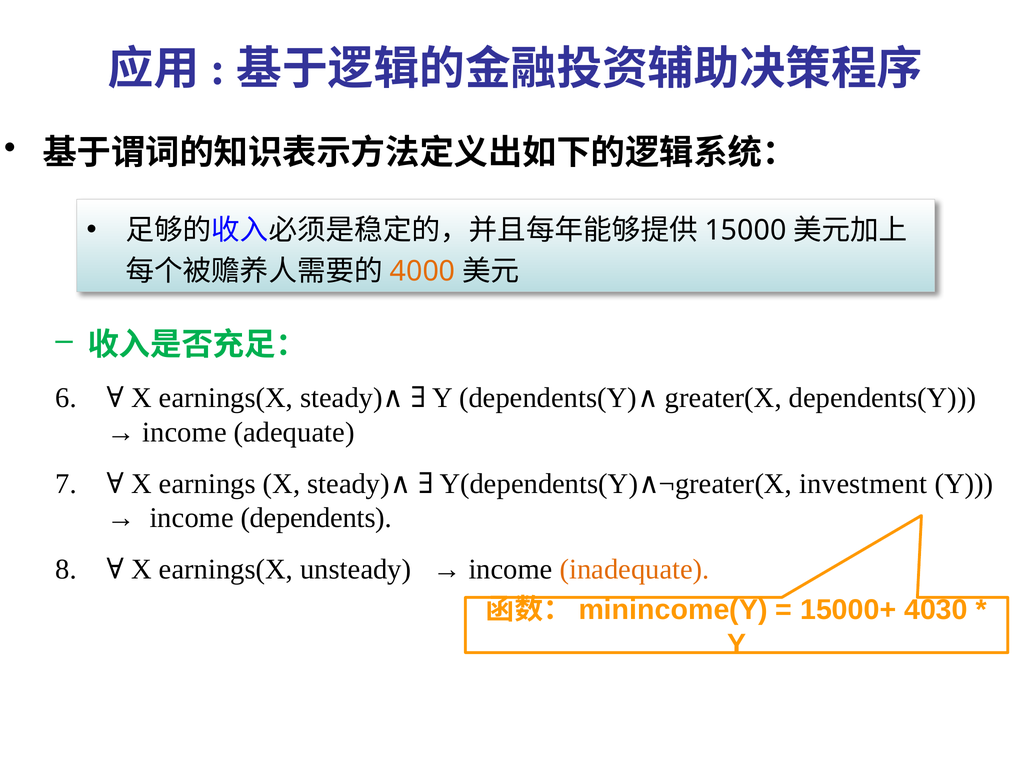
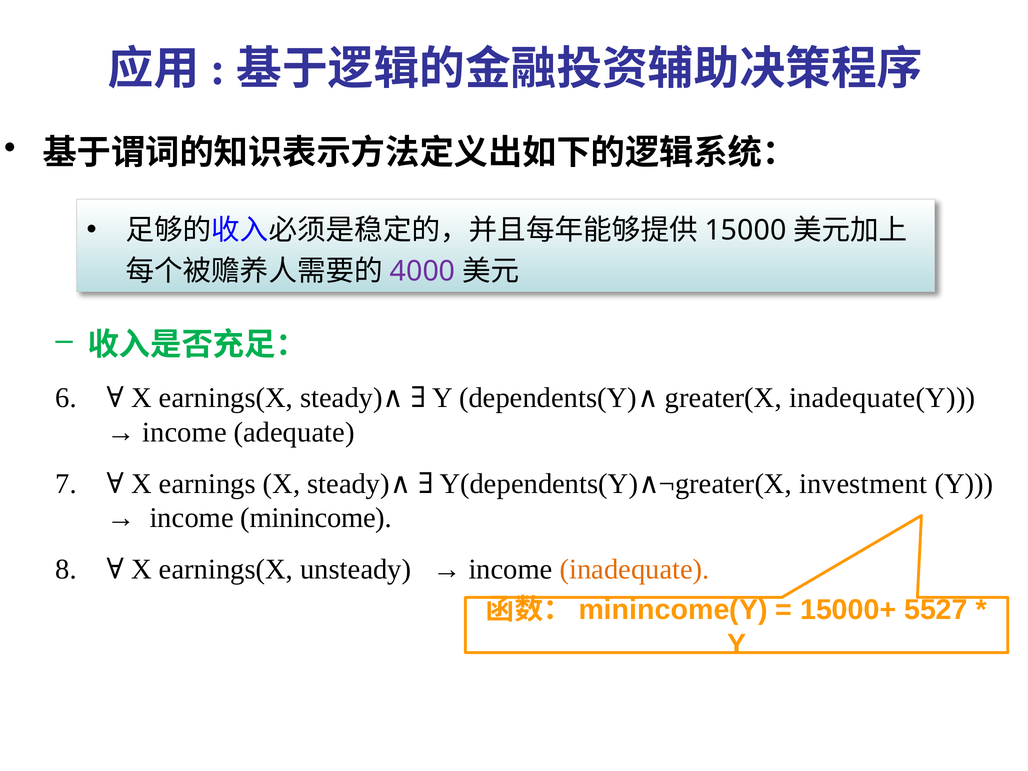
4000 colour: orange -> purple (423, 271)
greater(X dependents(Y: dependents(Y -> inadequate(Y (882, 398)
dependents: dependents -> minincome (316, 518)
4030: 4030 -> 5527 (936, 610)
